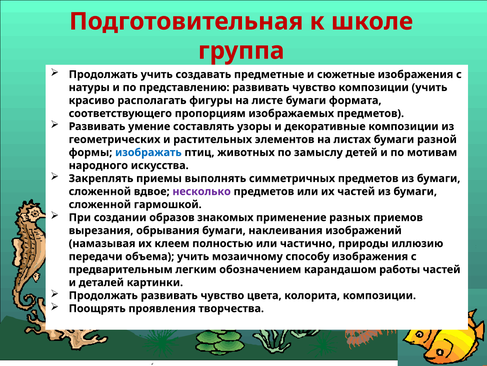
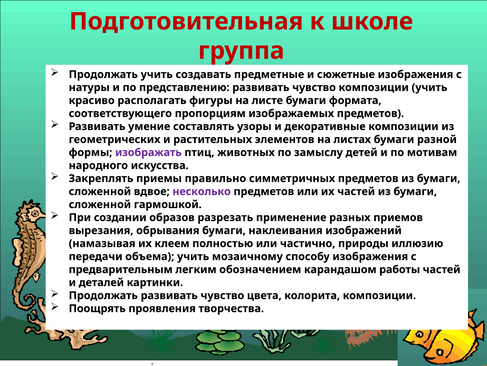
изображать colour: blue -> purple (148, 152)
выполнять: выполнять -> правильно (215, 178)
знакомых: знакомых -> разрезать (225, 217)
